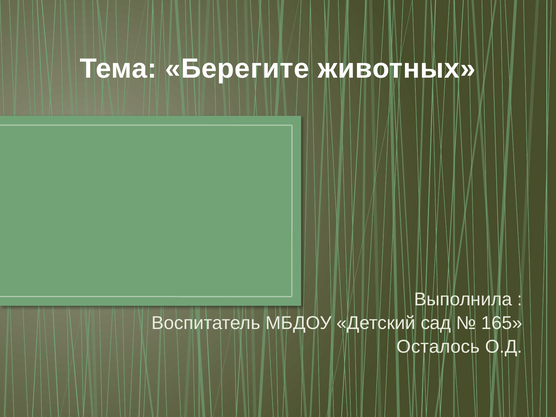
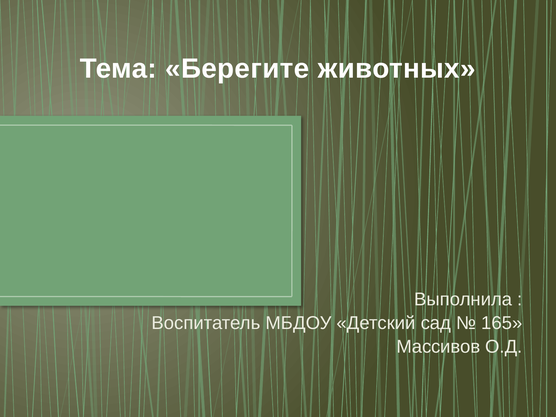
Осталось: Осталось -> Массивов (438, 347)
